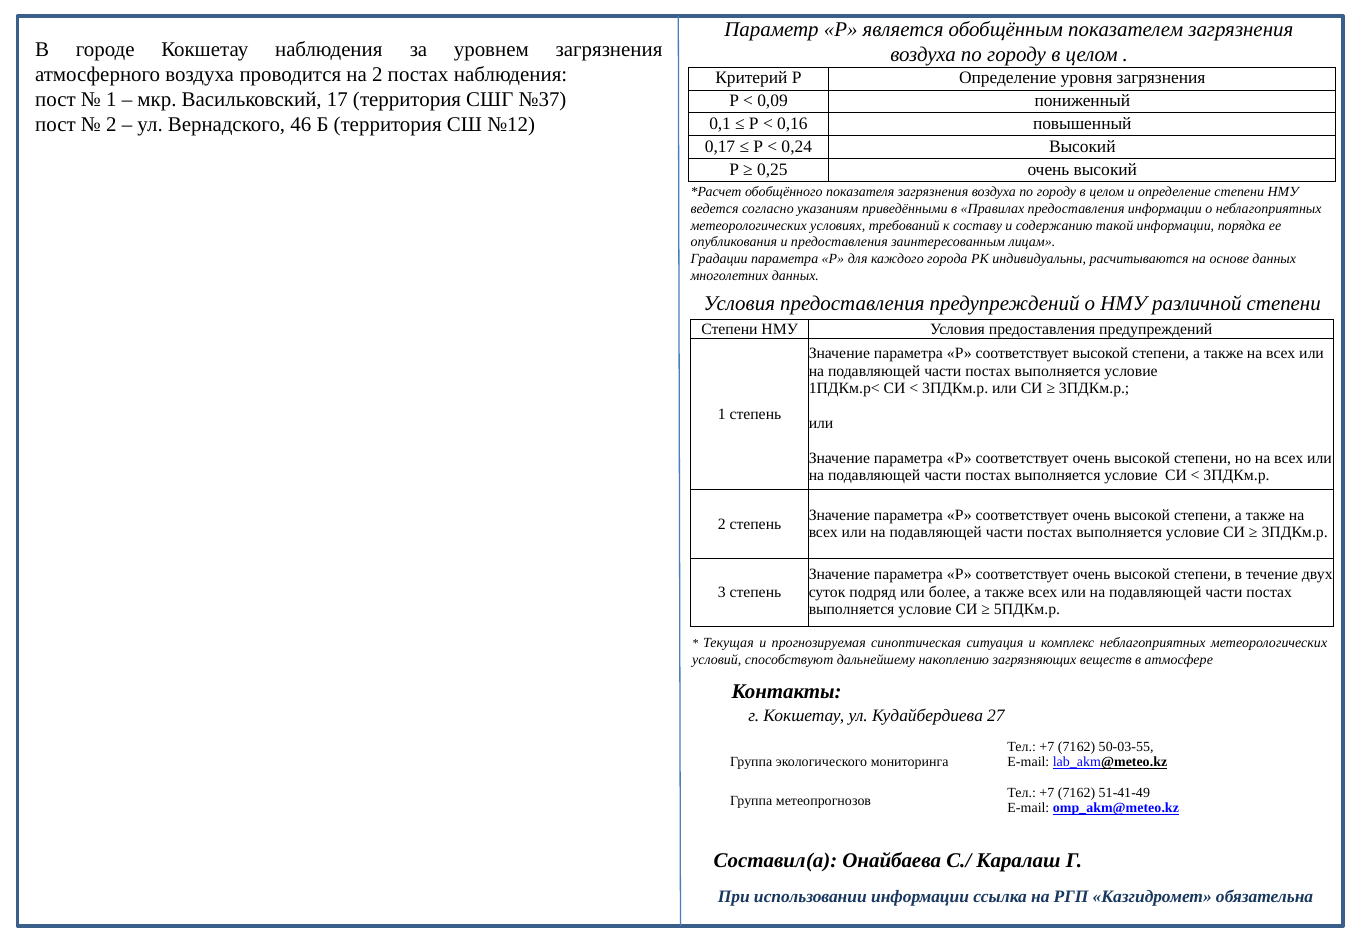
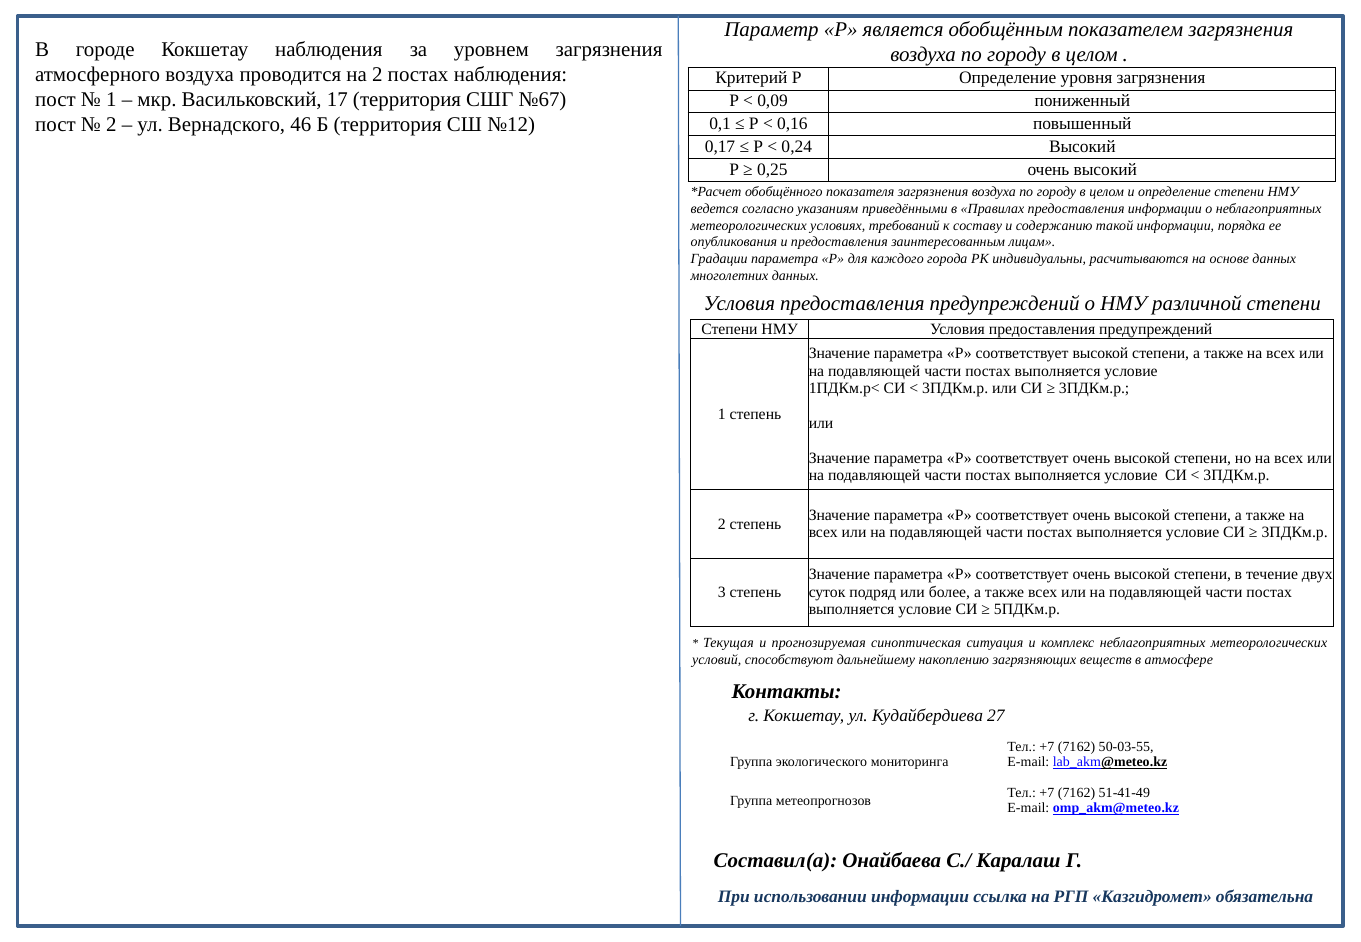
№37: №37 -> №67 (543, 100)
